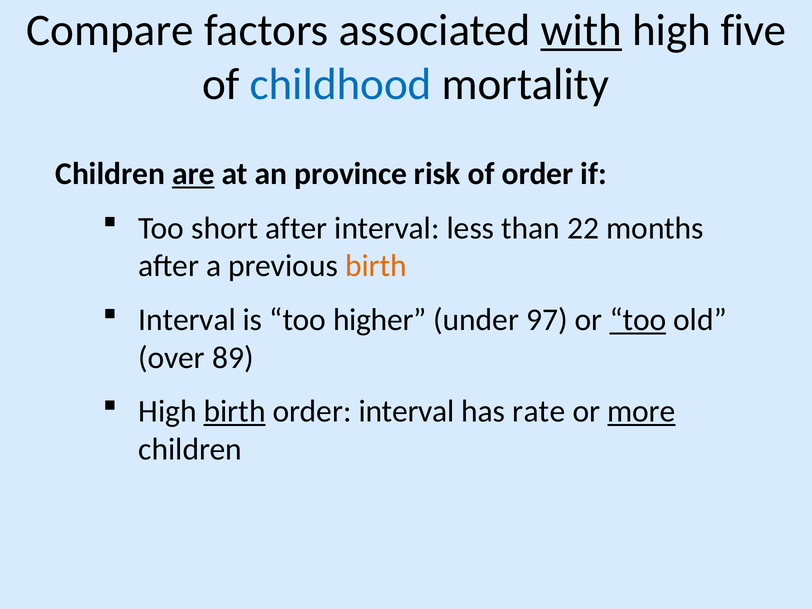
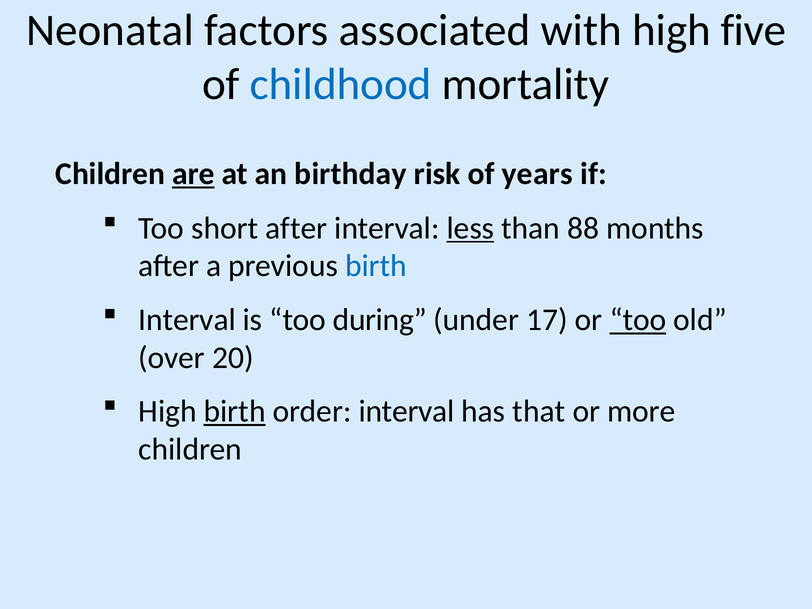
Compare: Compare -> Neonatal (110, 30)
with underline: present -> none (581, 30)
province: province -> birthday (351, 174)
of order: order -> years (537, 174)
less underline: none -> present (470, 228)
22: 22 -> 88 (583, 228)
birth colour: orange -> blue (376, 266)
higher: higher -> during (380, 320)
97: 97 -> 17 (547, 320)
89: 89 -> 20 (233, 358)
rate: rate -> that (539, 411)
more underline: present -> none (641, 411)
